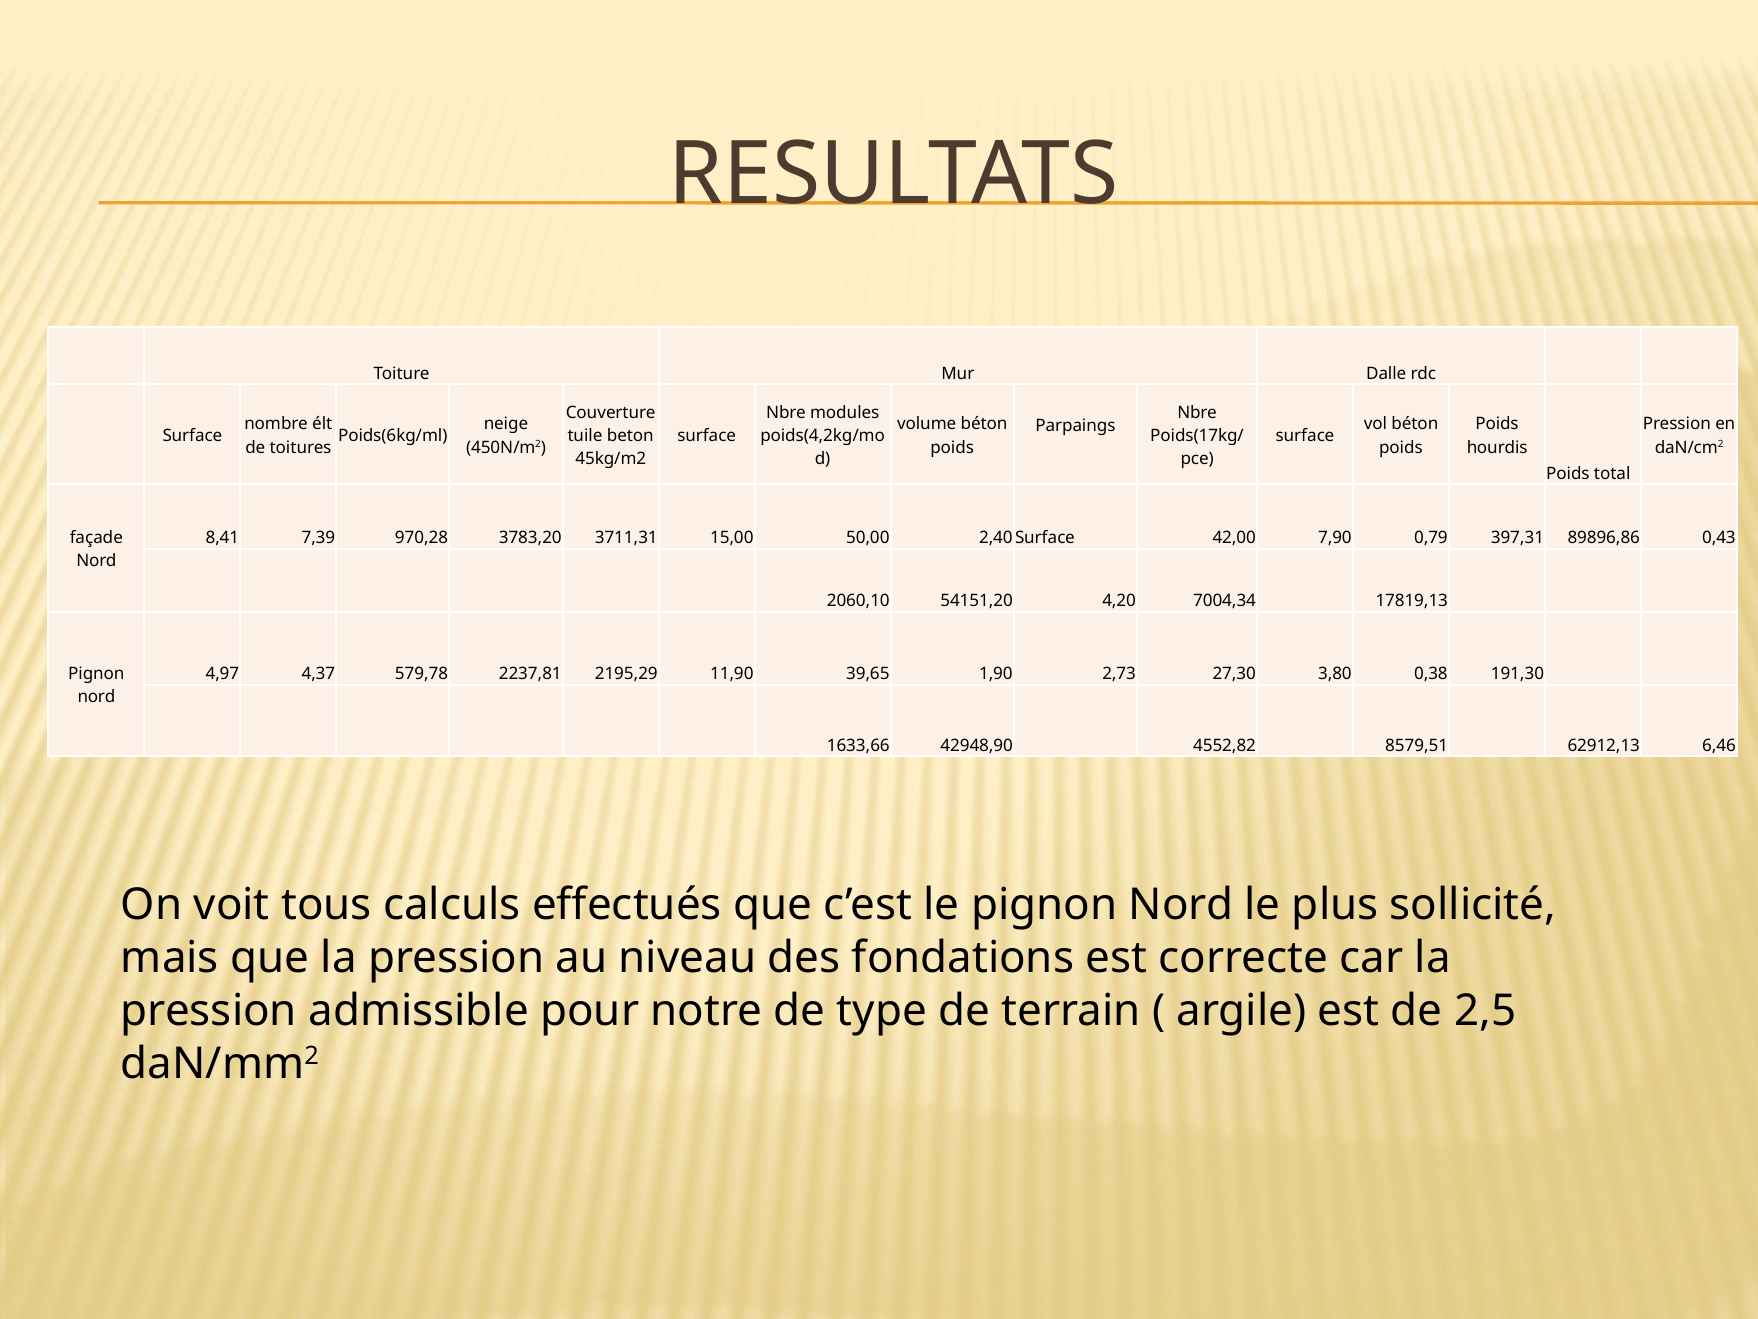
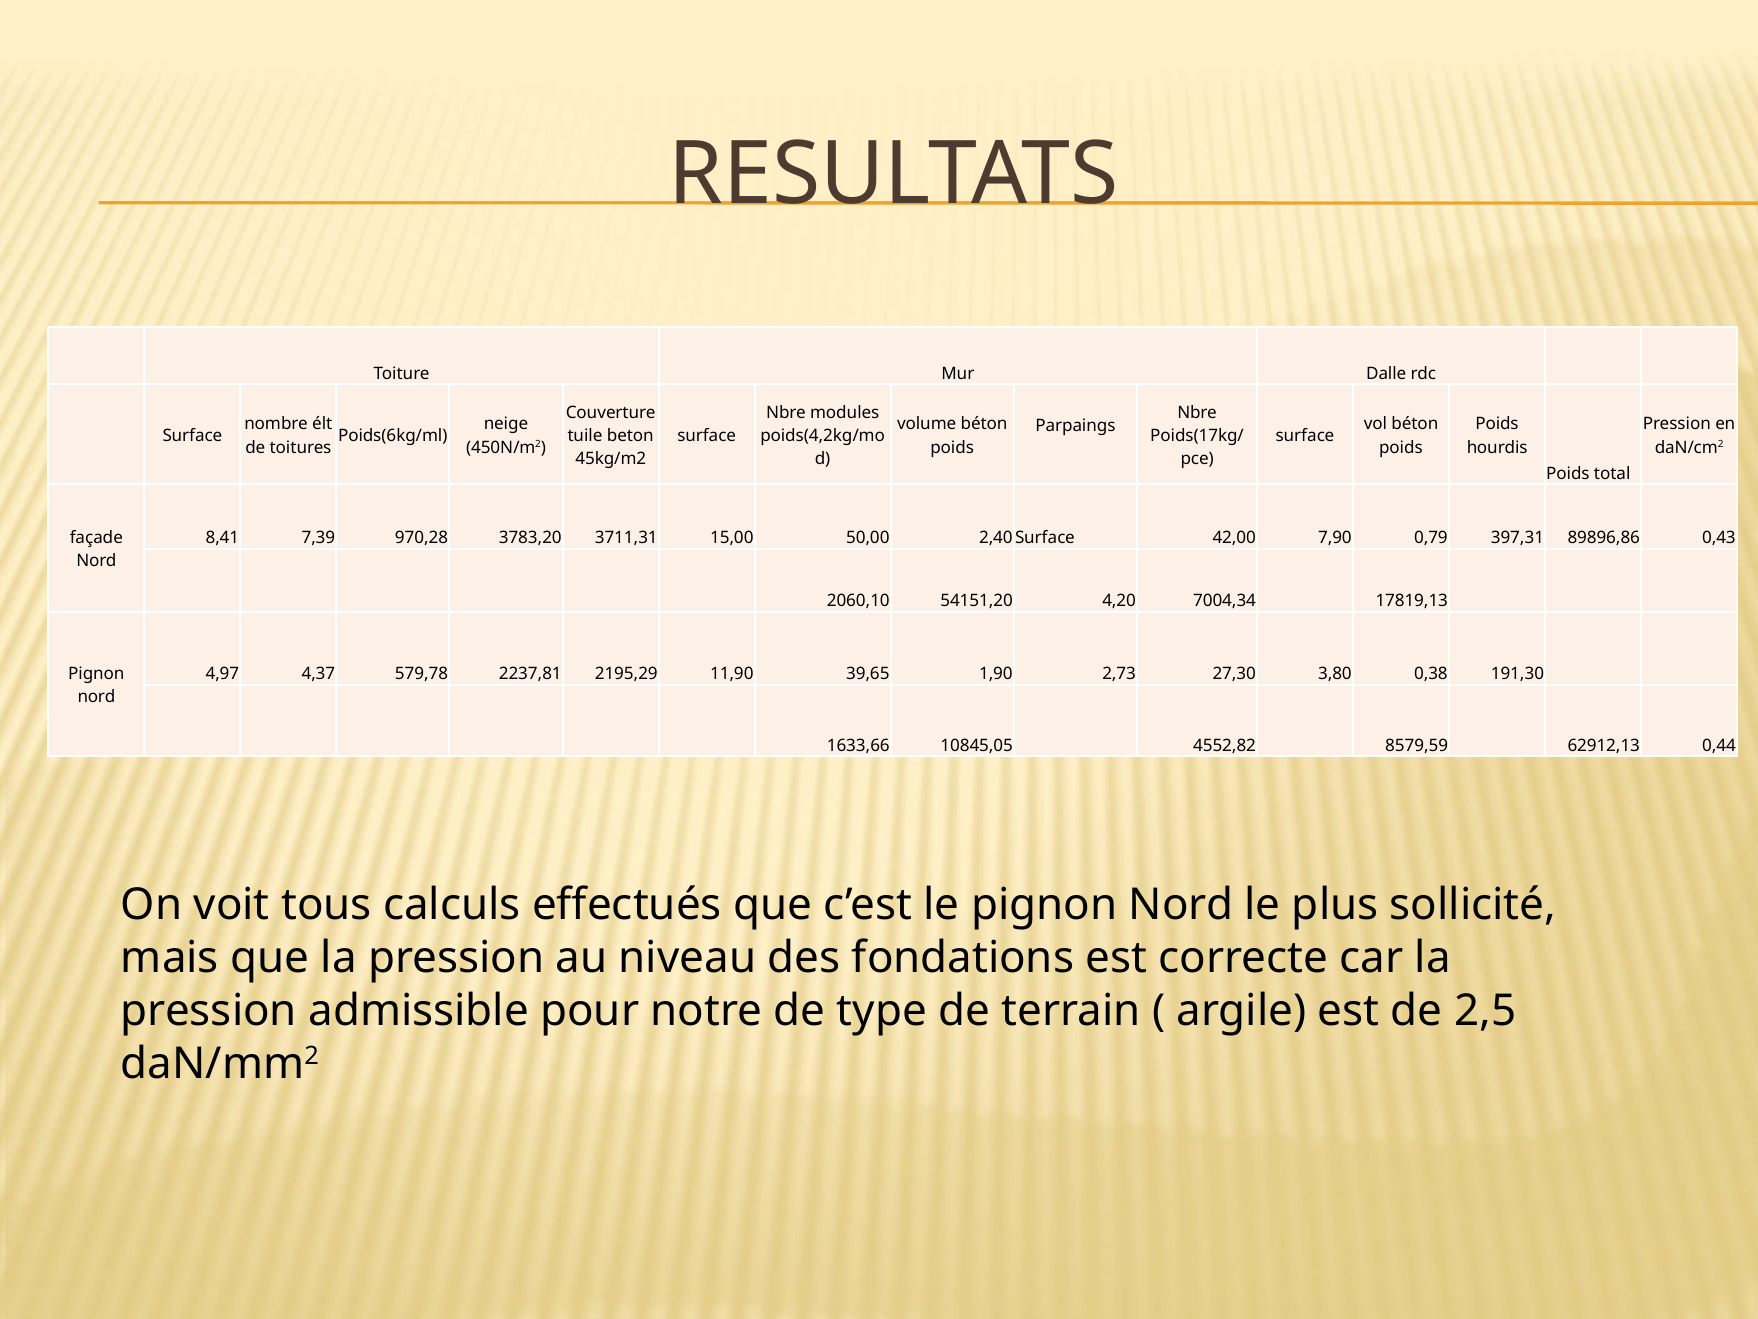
42948,90: 42948,90 -> 10845,05 (977, 745)
8579,51: 8579,51 -> 8579,59 (1417, 745)
6,46: 6,46 -> 0,44 (1719, 745)
